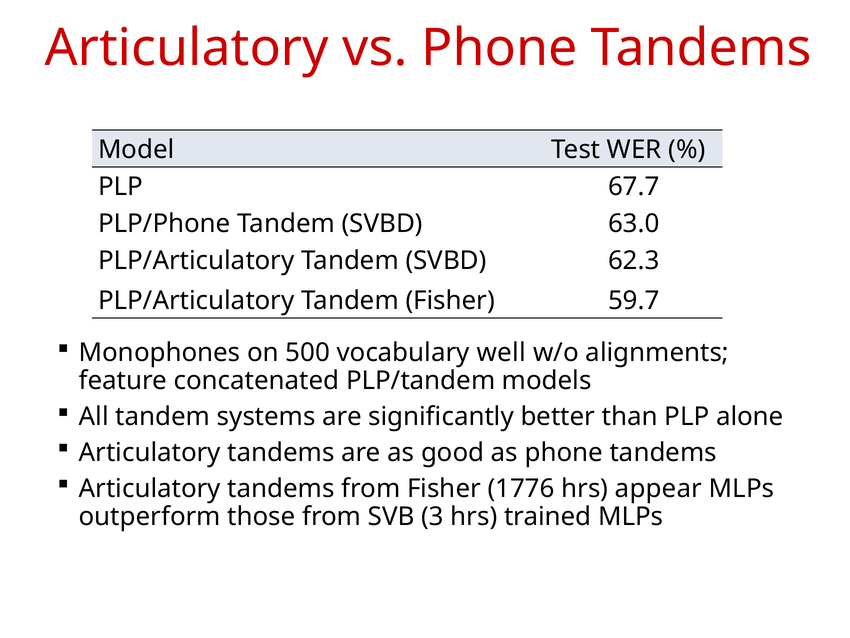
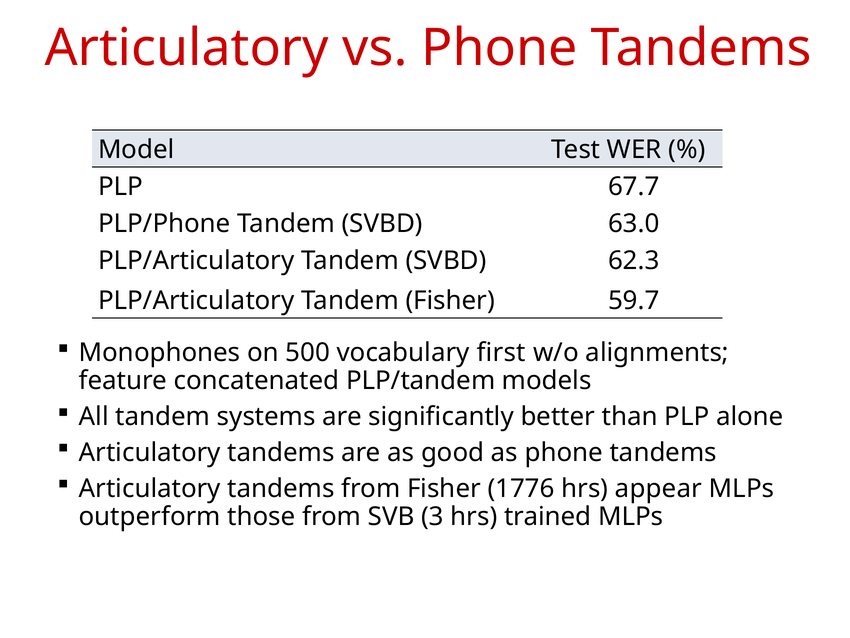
well: well -> first (501, 353)
